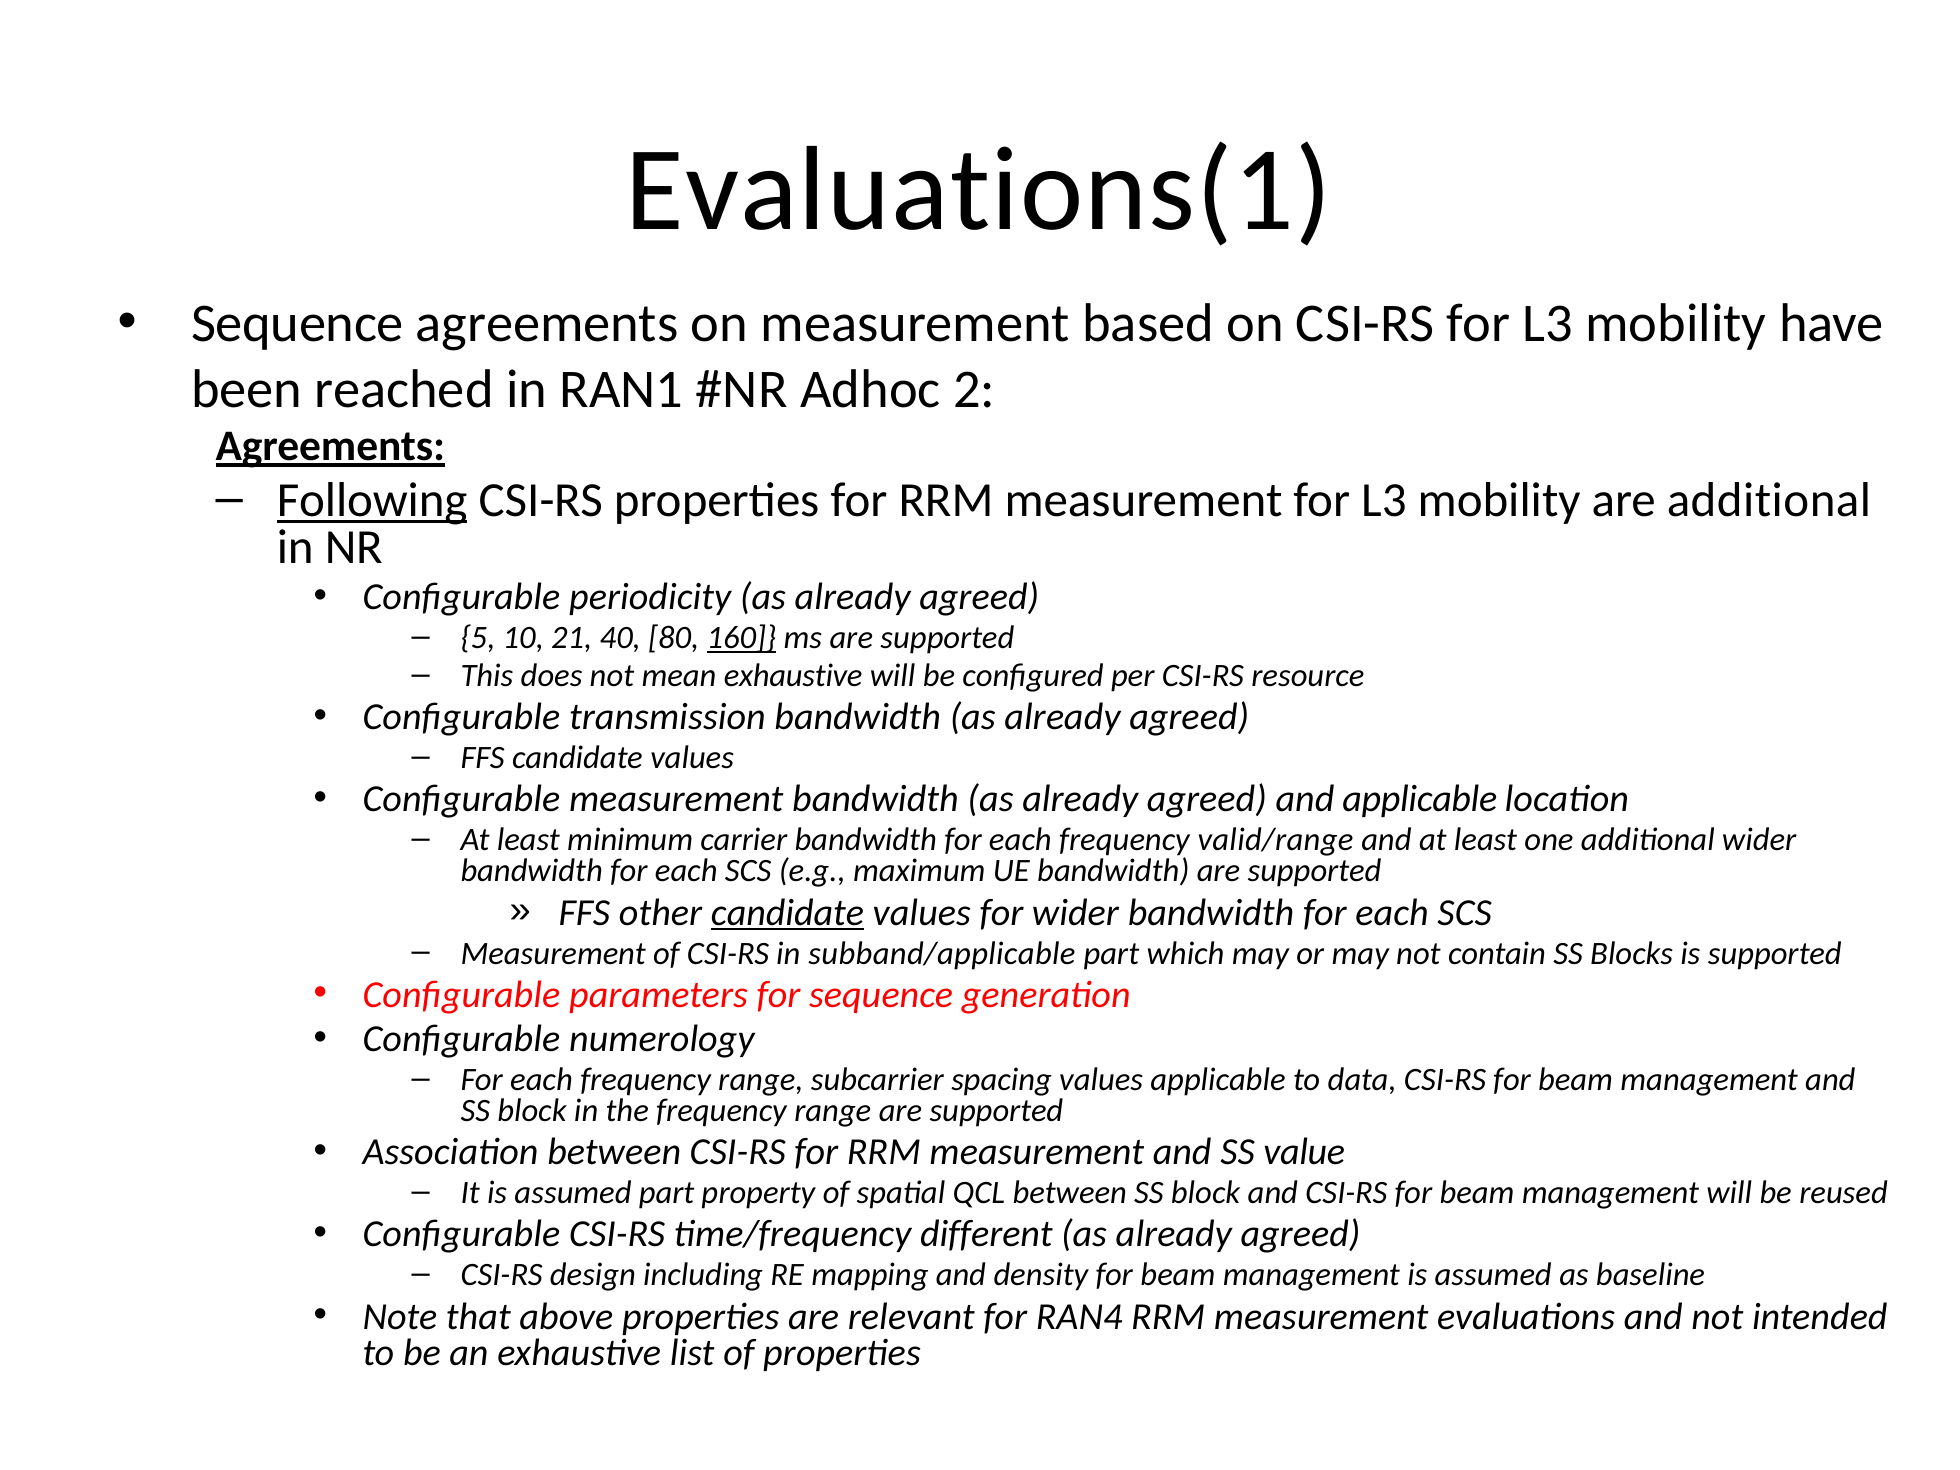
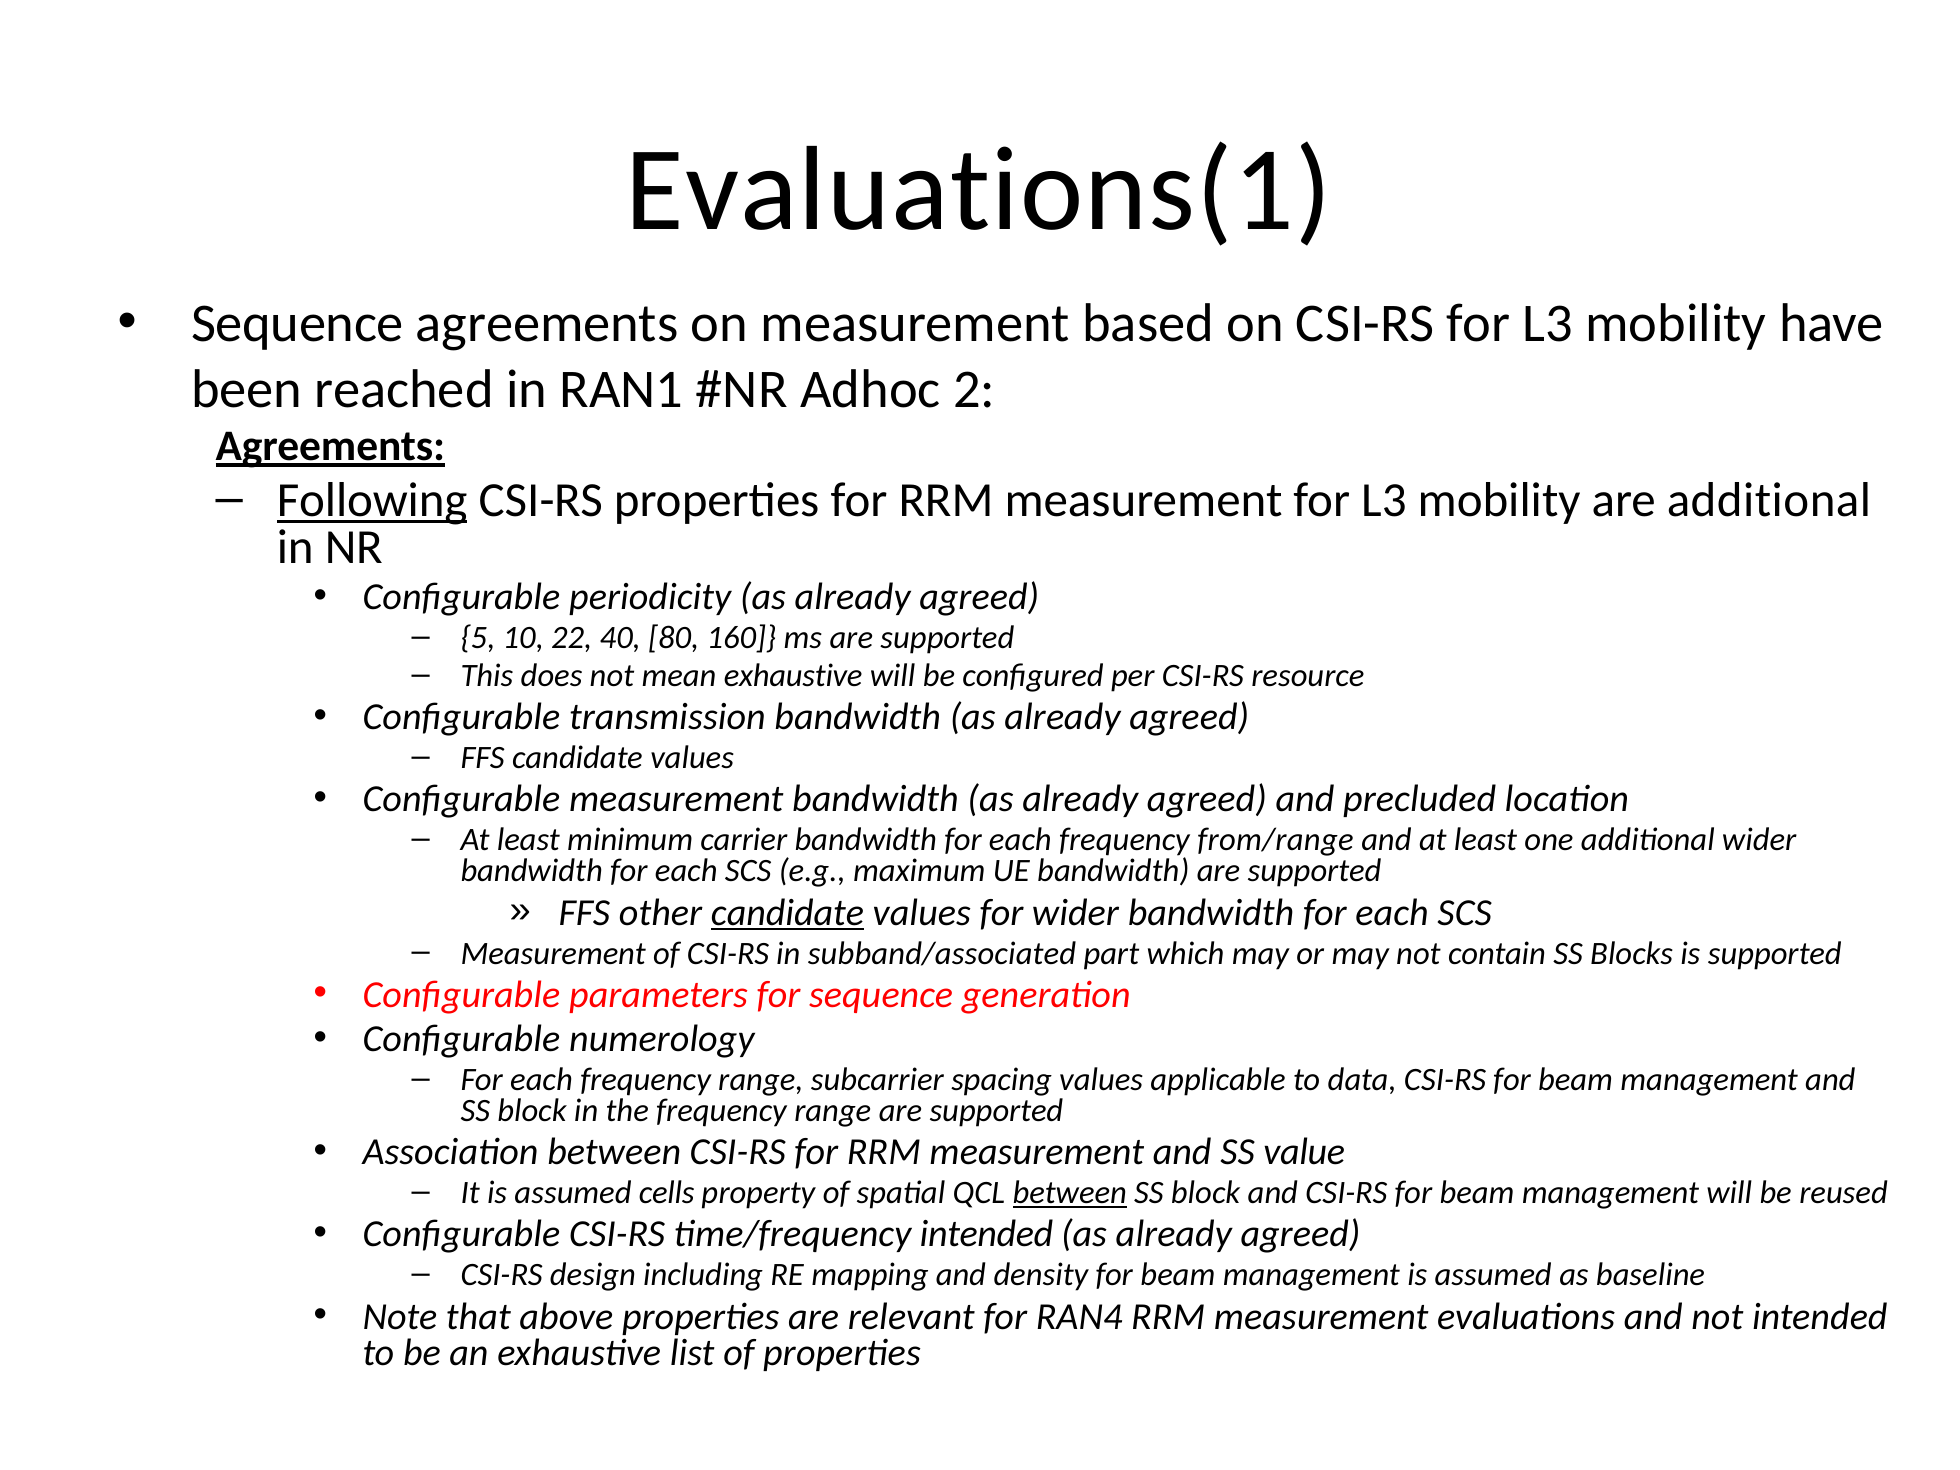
21: 21 -> 22 (572, 638)
160 underline: present -> none (742, 638)
and applicable: applicable -> precluded (1420, 799)
valid/range: valid/range -> from/range (1276, 840)
subband/applicable: subband/applicable -> subband/associated (942, 953)
assumed part: part -> cells (667, 1193)
between underline: none -> present (1070, 1193)
time/frequency different: different -> intended (986, 1234)
